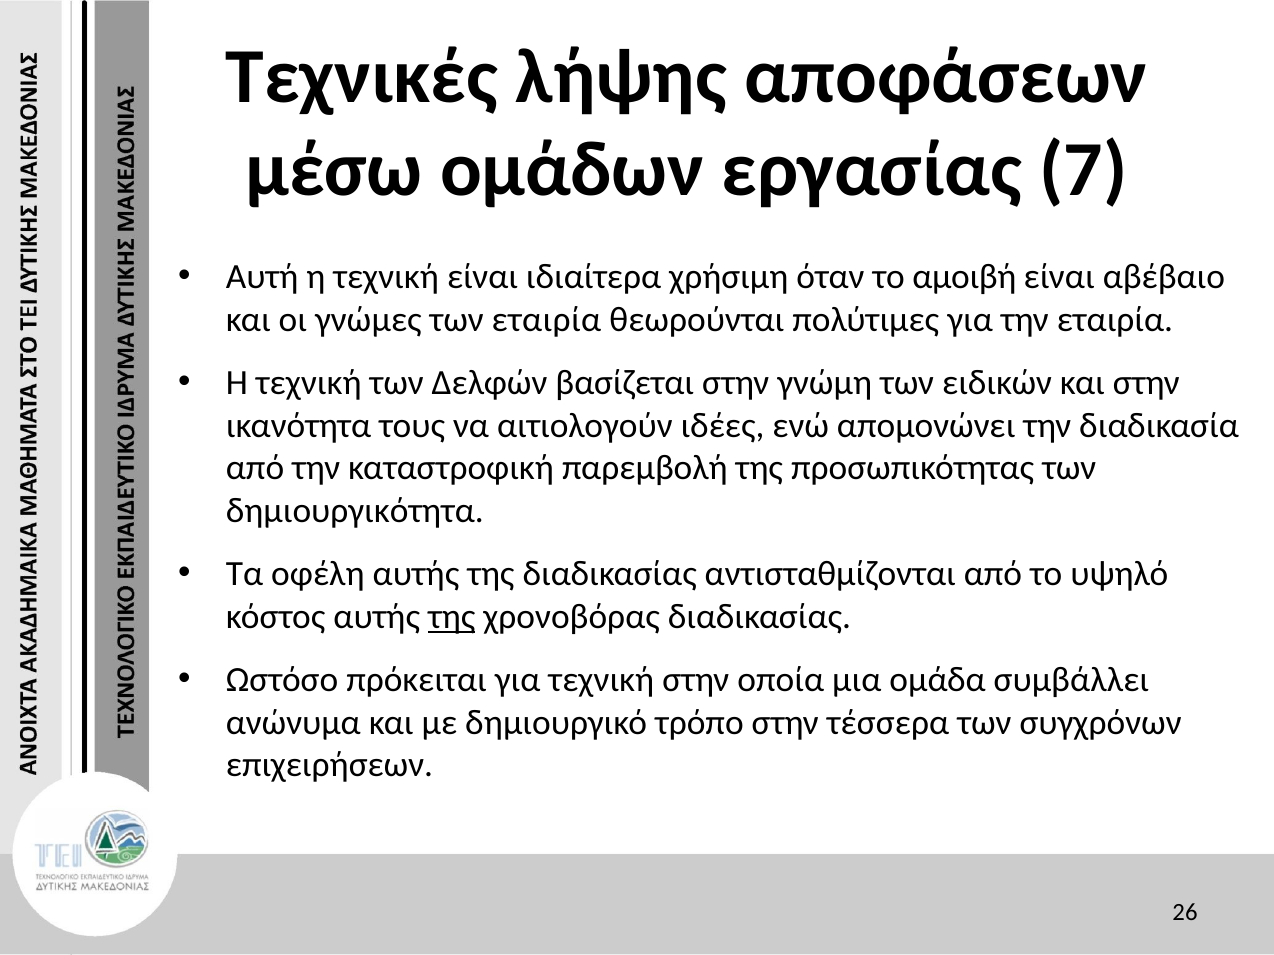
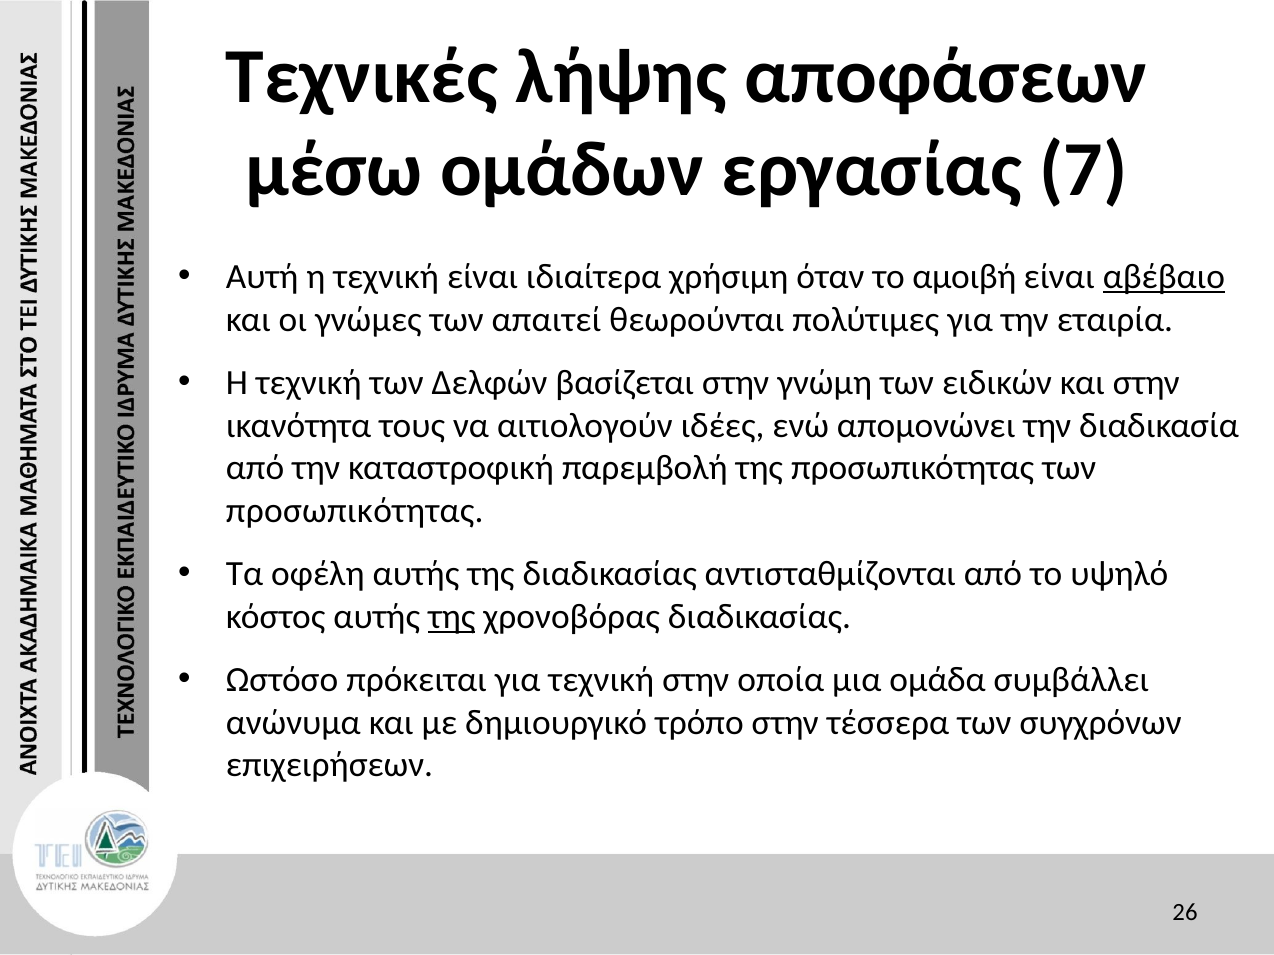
αβέβαιο underline: none -> present (1164, 277)
των εταιρία: εταιρία -> απαιτεί (547, 320)
δημιουργικότητα: δημιουργικότητα -> προσωπικότητας (355, 511)
